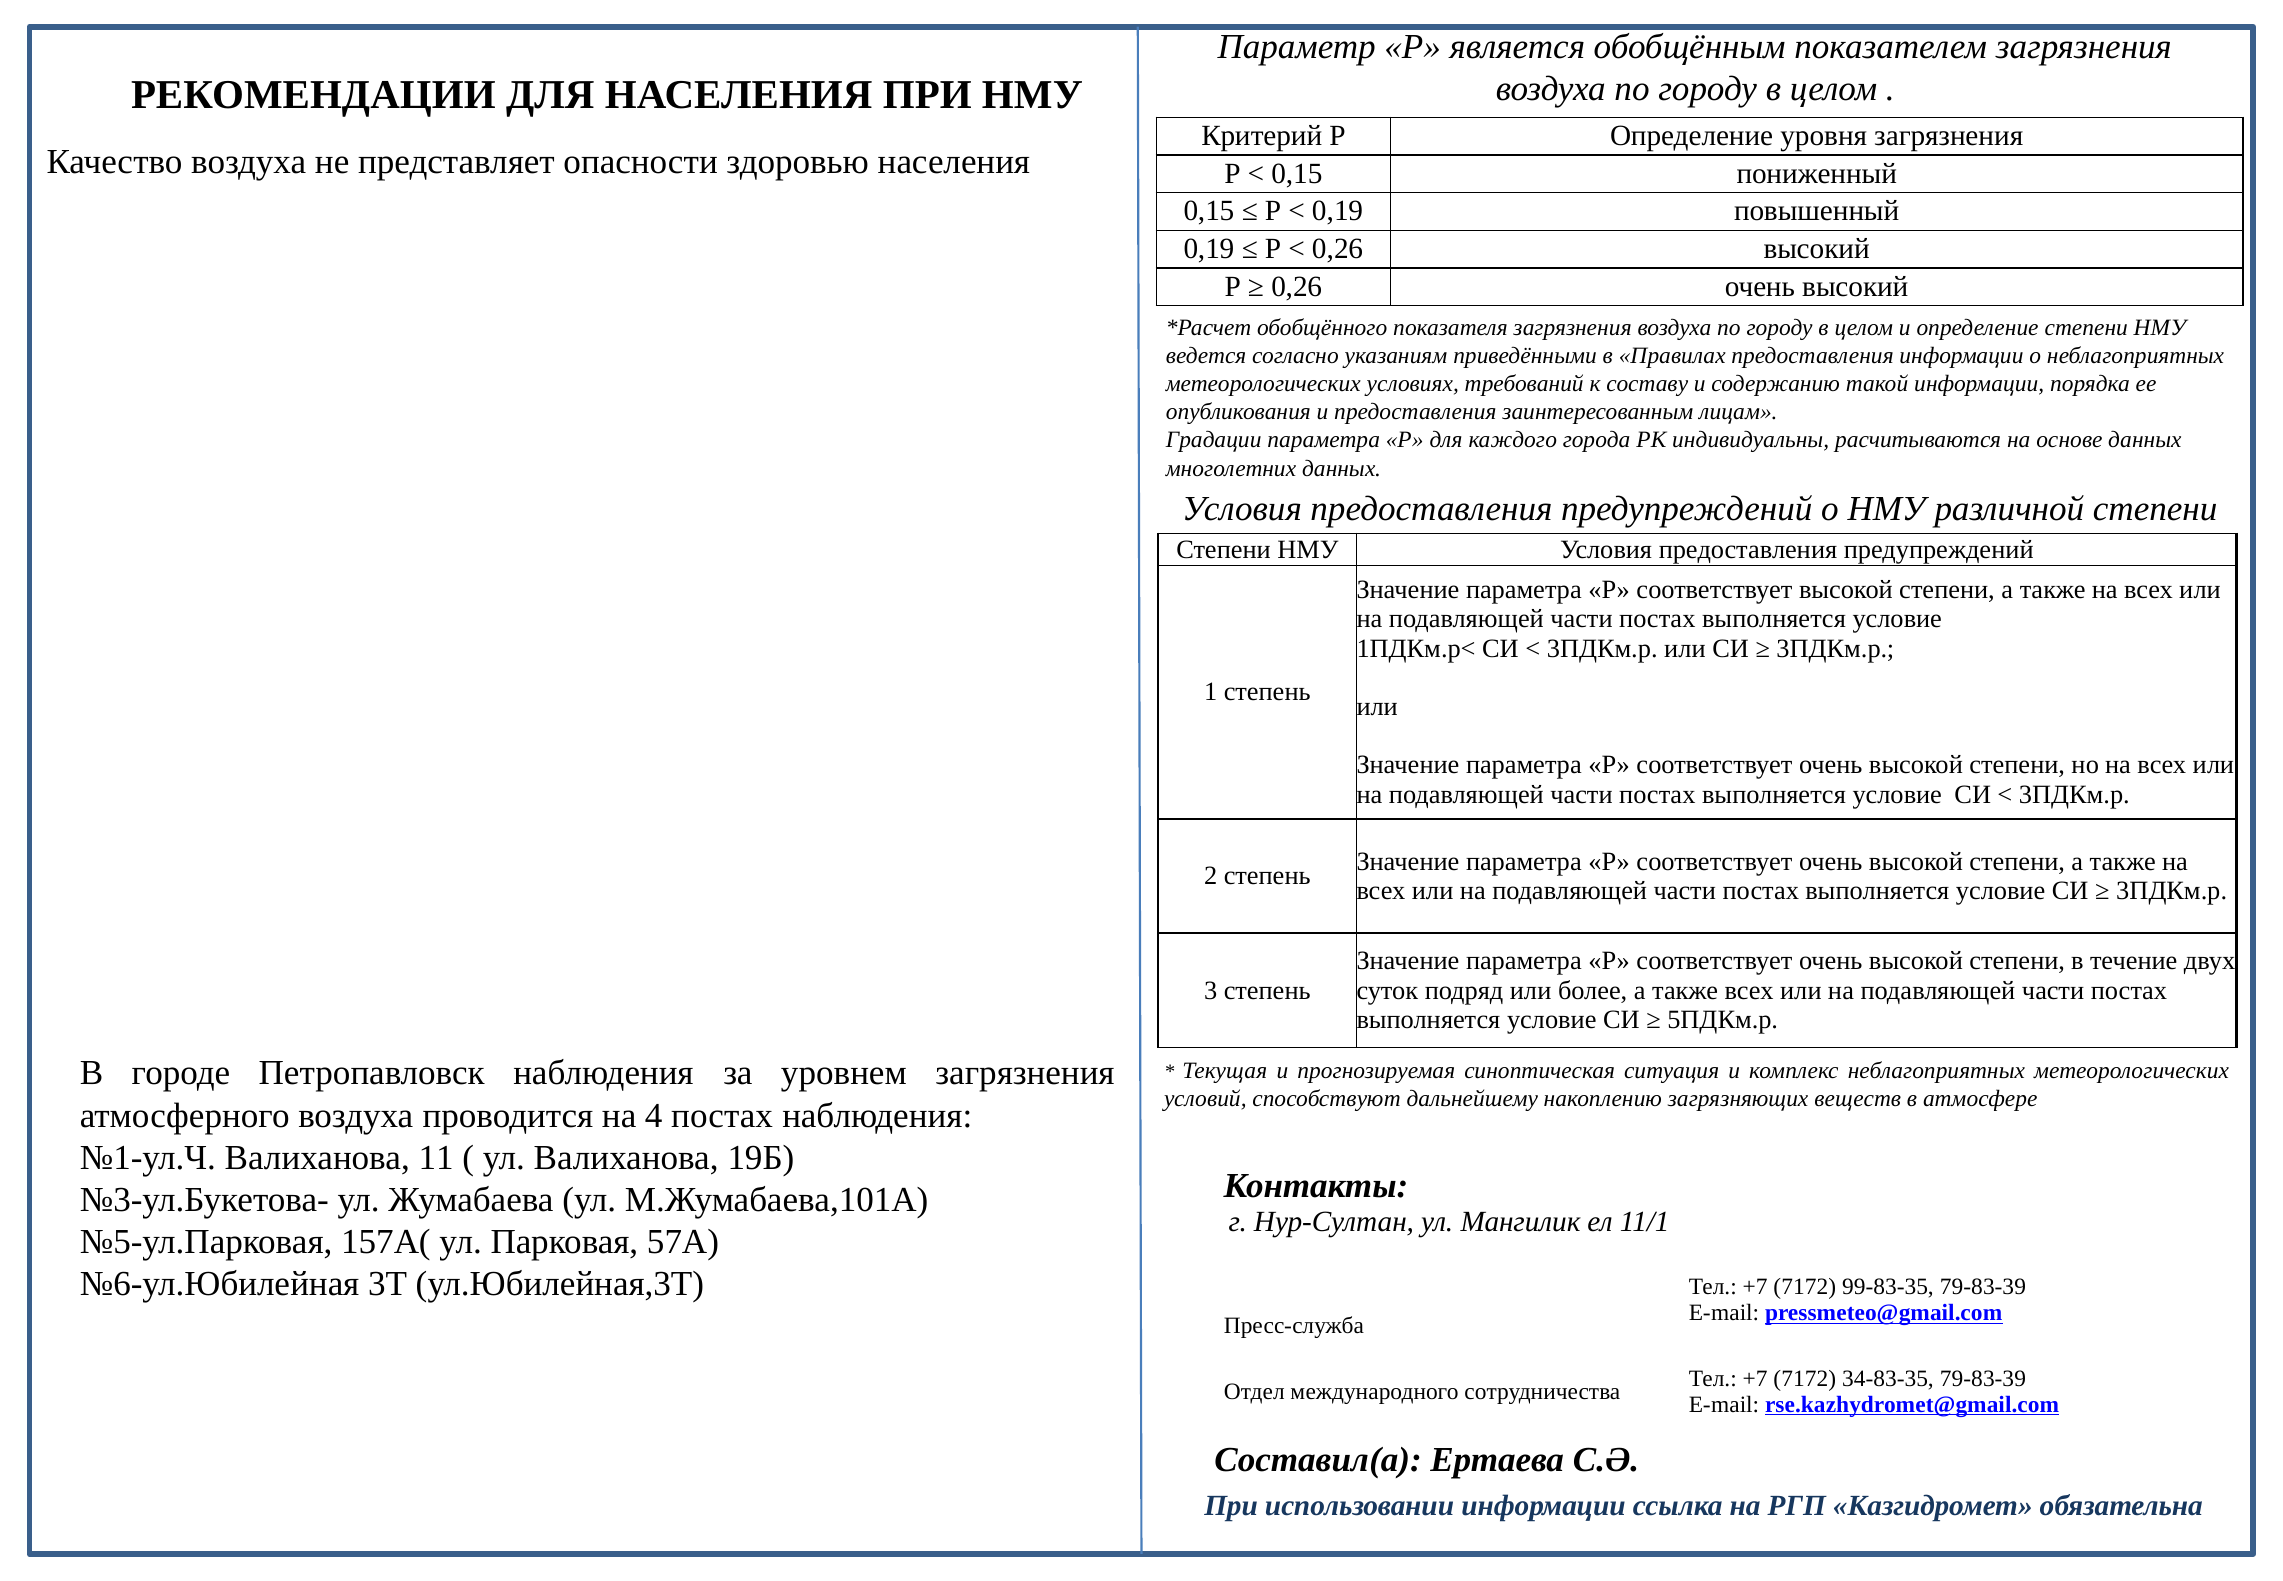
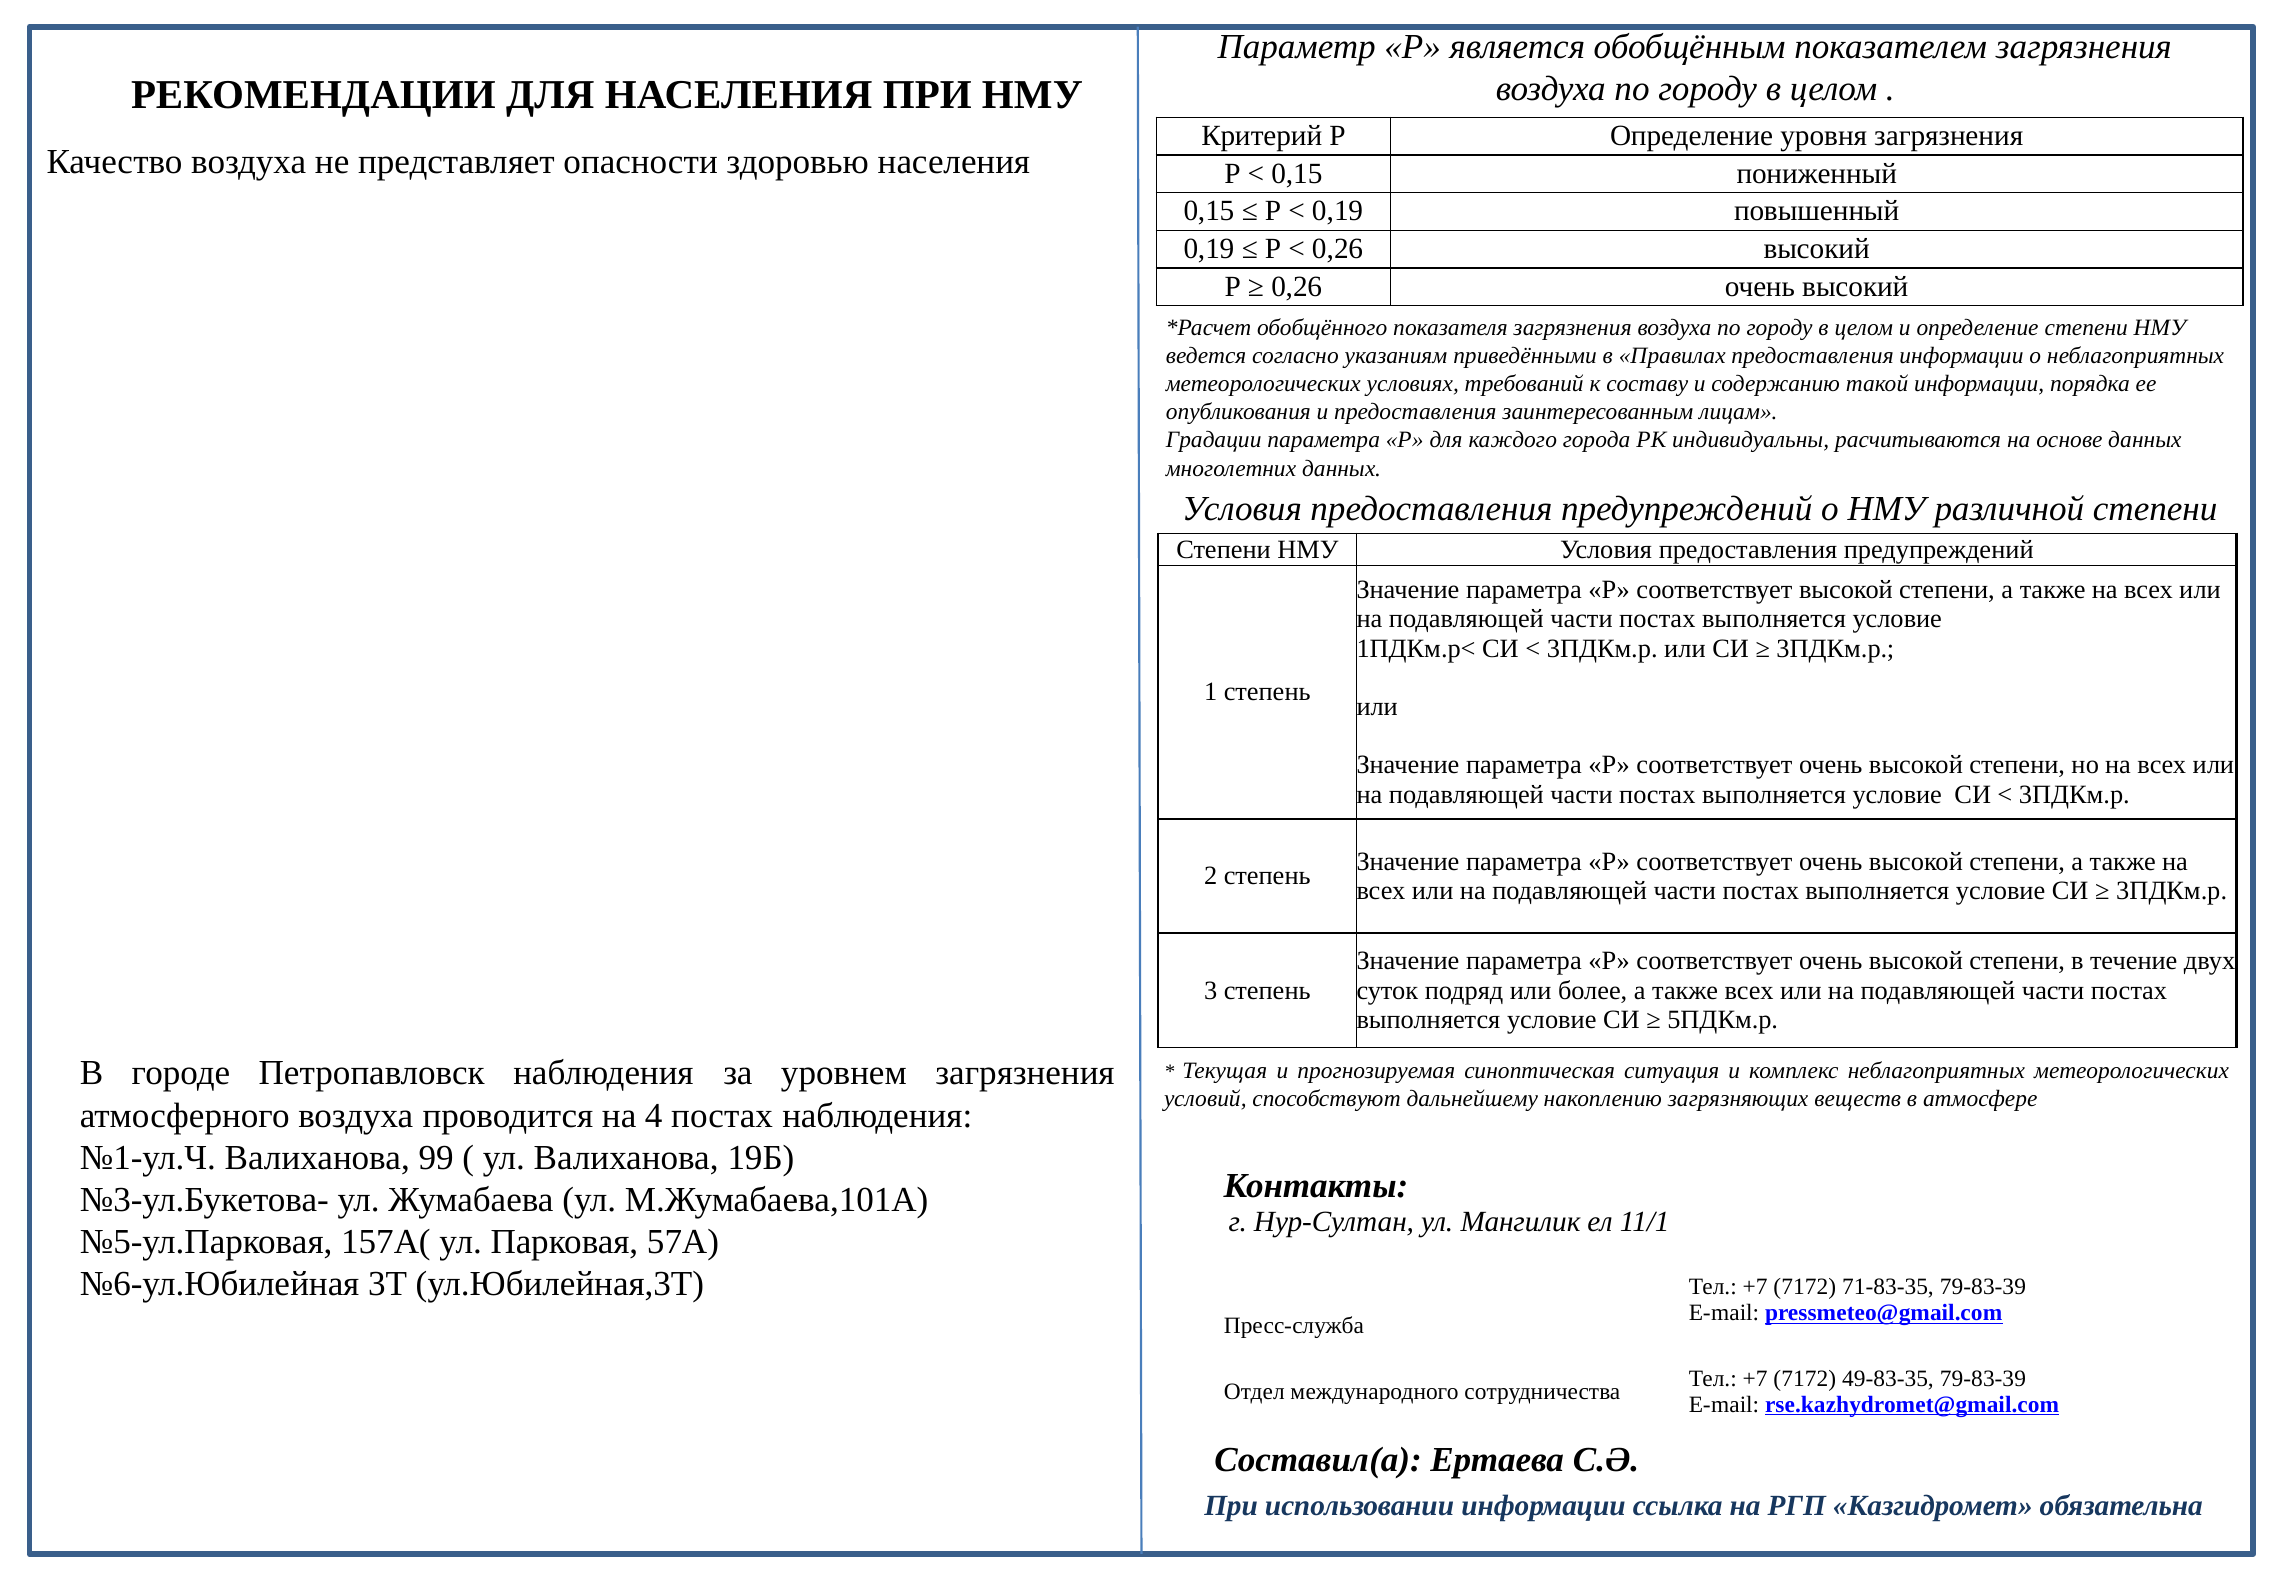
11: 11 -> 99 (436, 1157)
99-83-35: 99-83-35 -> 71-83-35 (1888, 1287)
34-83-35: 34-83-35 -> 49-83-35 (1888, 1378)
